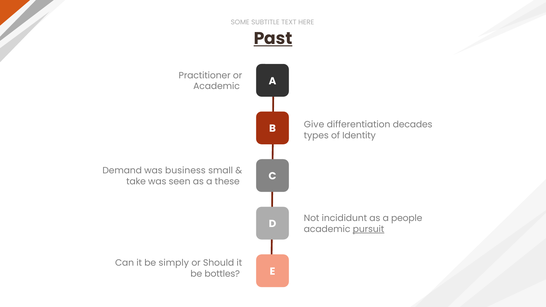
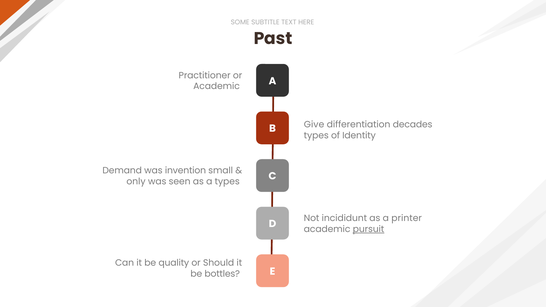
Past underline: present -> none (273, 38)
business: business -> invention (185, 171)
take: take -> only (136, 182)
a these: these -> types (227, 182)
people: people -> printer (407, 218)
simply: simply -> quality (174, 263)
